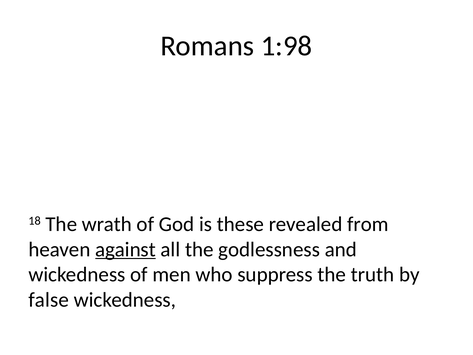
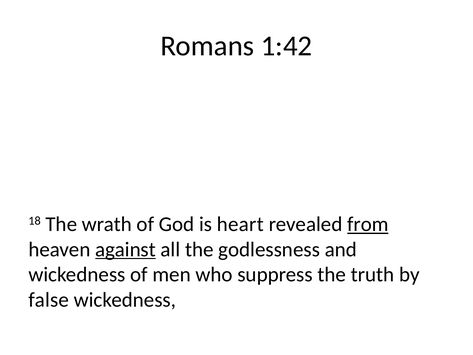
1:98: 1:98 -> 1:42 (286, 46)
these: these -> heart (240, 224)
from underline: none -> present (368, 224)
